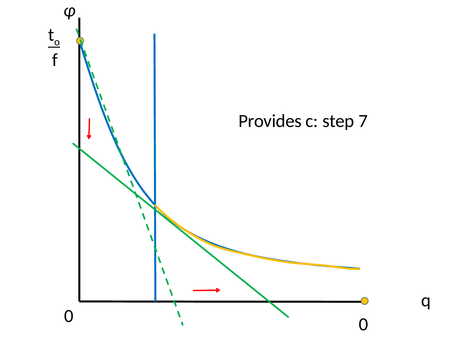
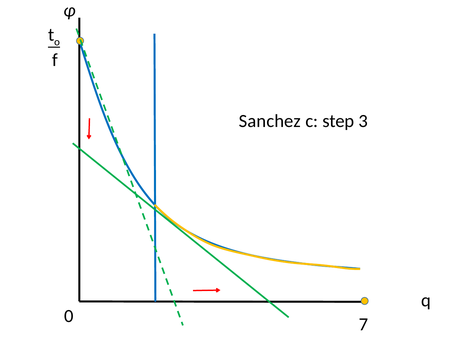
Provides: Provides -> Sanchez (270, 121)
7: 7 -> 3 (363, 121)
0 0: 0 -> 7 (363, 324)
